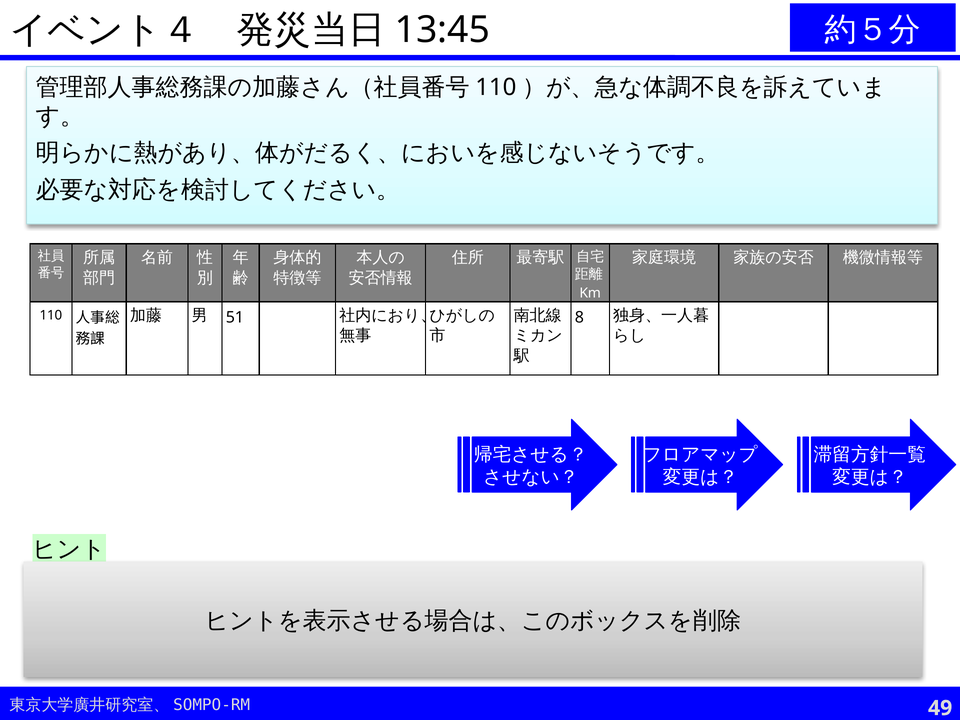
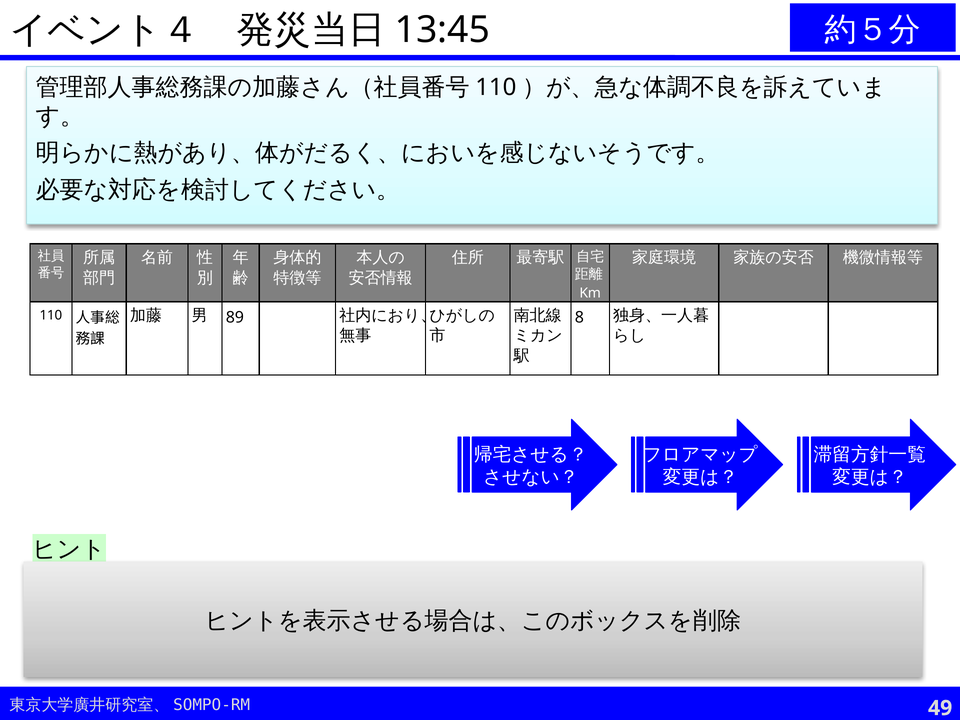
51: 51 -> 89 (235, 317)
